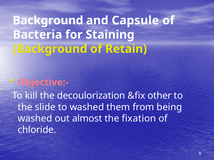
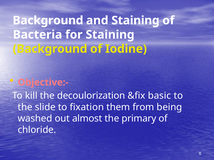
and Capsule: Capsule -> Staining (135, 20)
Retain: Retain -> Iodine (126, 49)
other: other -> basic (159, 96)
to washed: washed -> fixation (87, 107)
fixation: fixation -> primary (139, 119)
